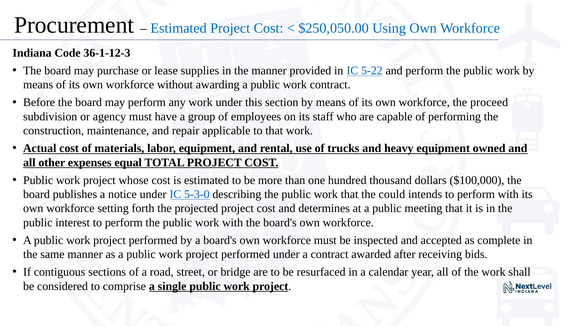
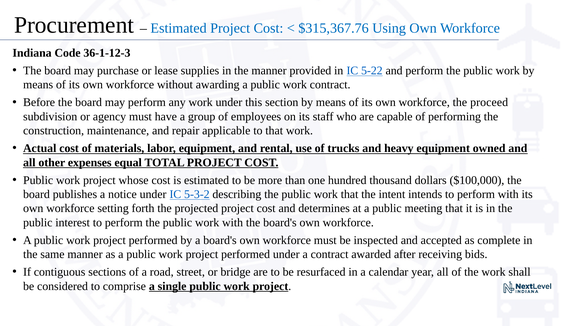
$250,050.00: $250,050.00 -> $315,367.76 (334, 28)
5-3-0: 5-3-0 -> 5-3-2 (197, 194)
could: could -> intent (392, 194)
